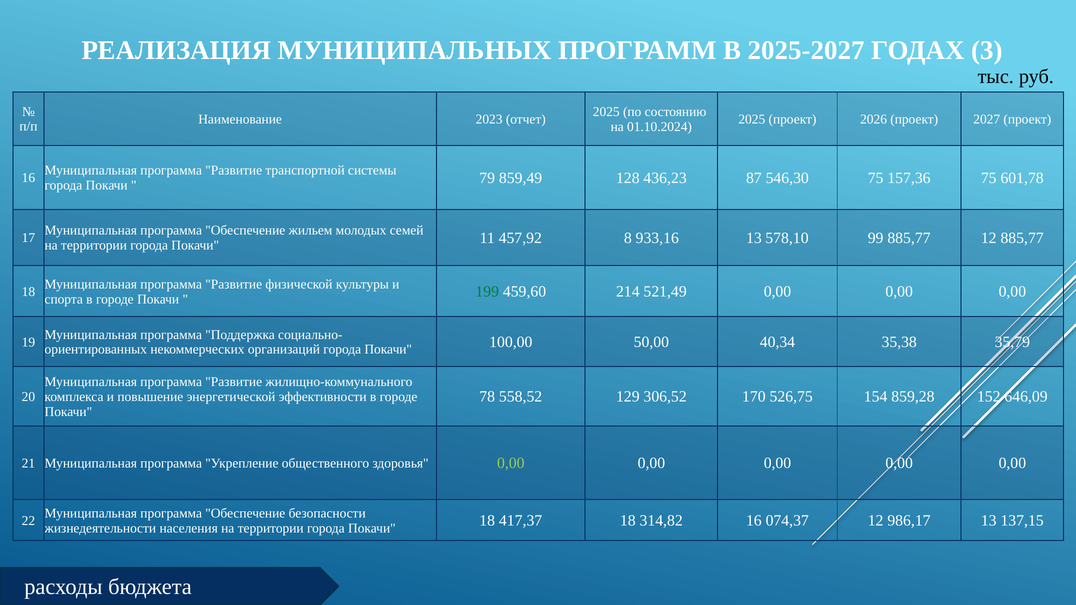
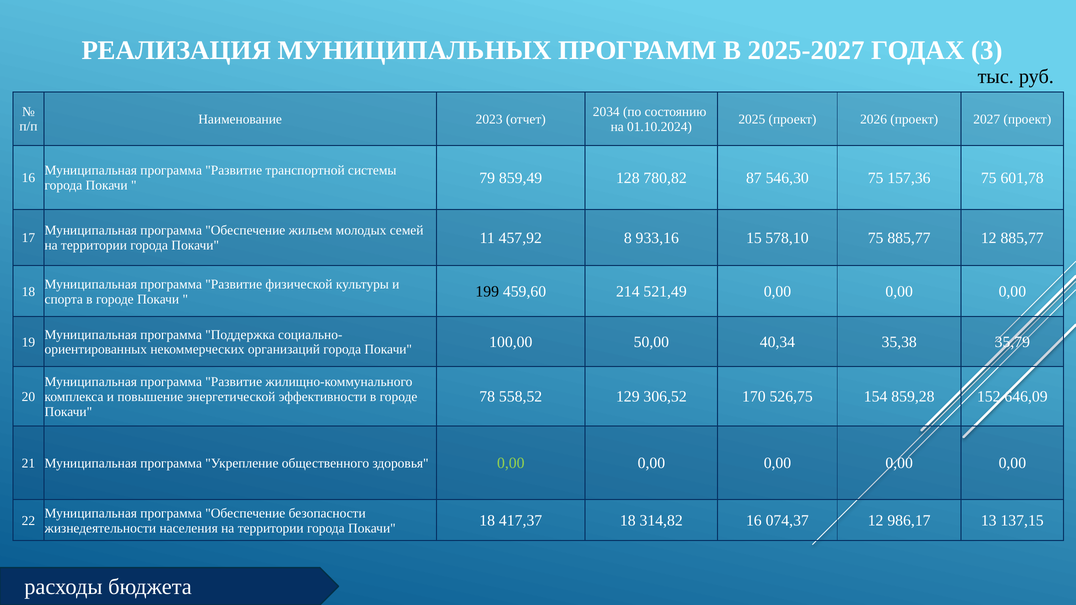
2025: 2025 -> 2034 (606, 112)
436,23: 436,23 -> 780,82 (665, 178)
933,16 13: 13 -> 15 (754, 238)
578,10 99: 99 -> 75 (876, 238)
199 colour: green -> black (487, 292)
